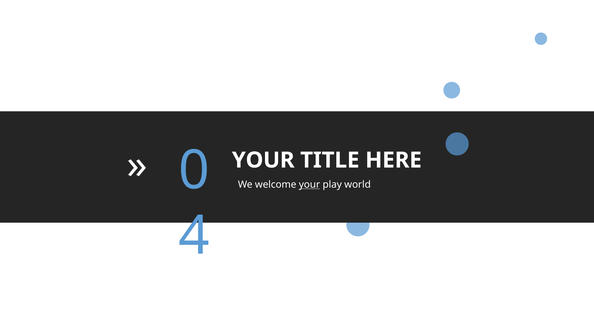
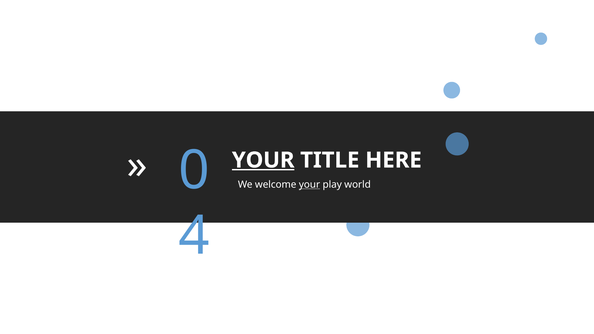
YOUR underline: none -> present (263, 160)
